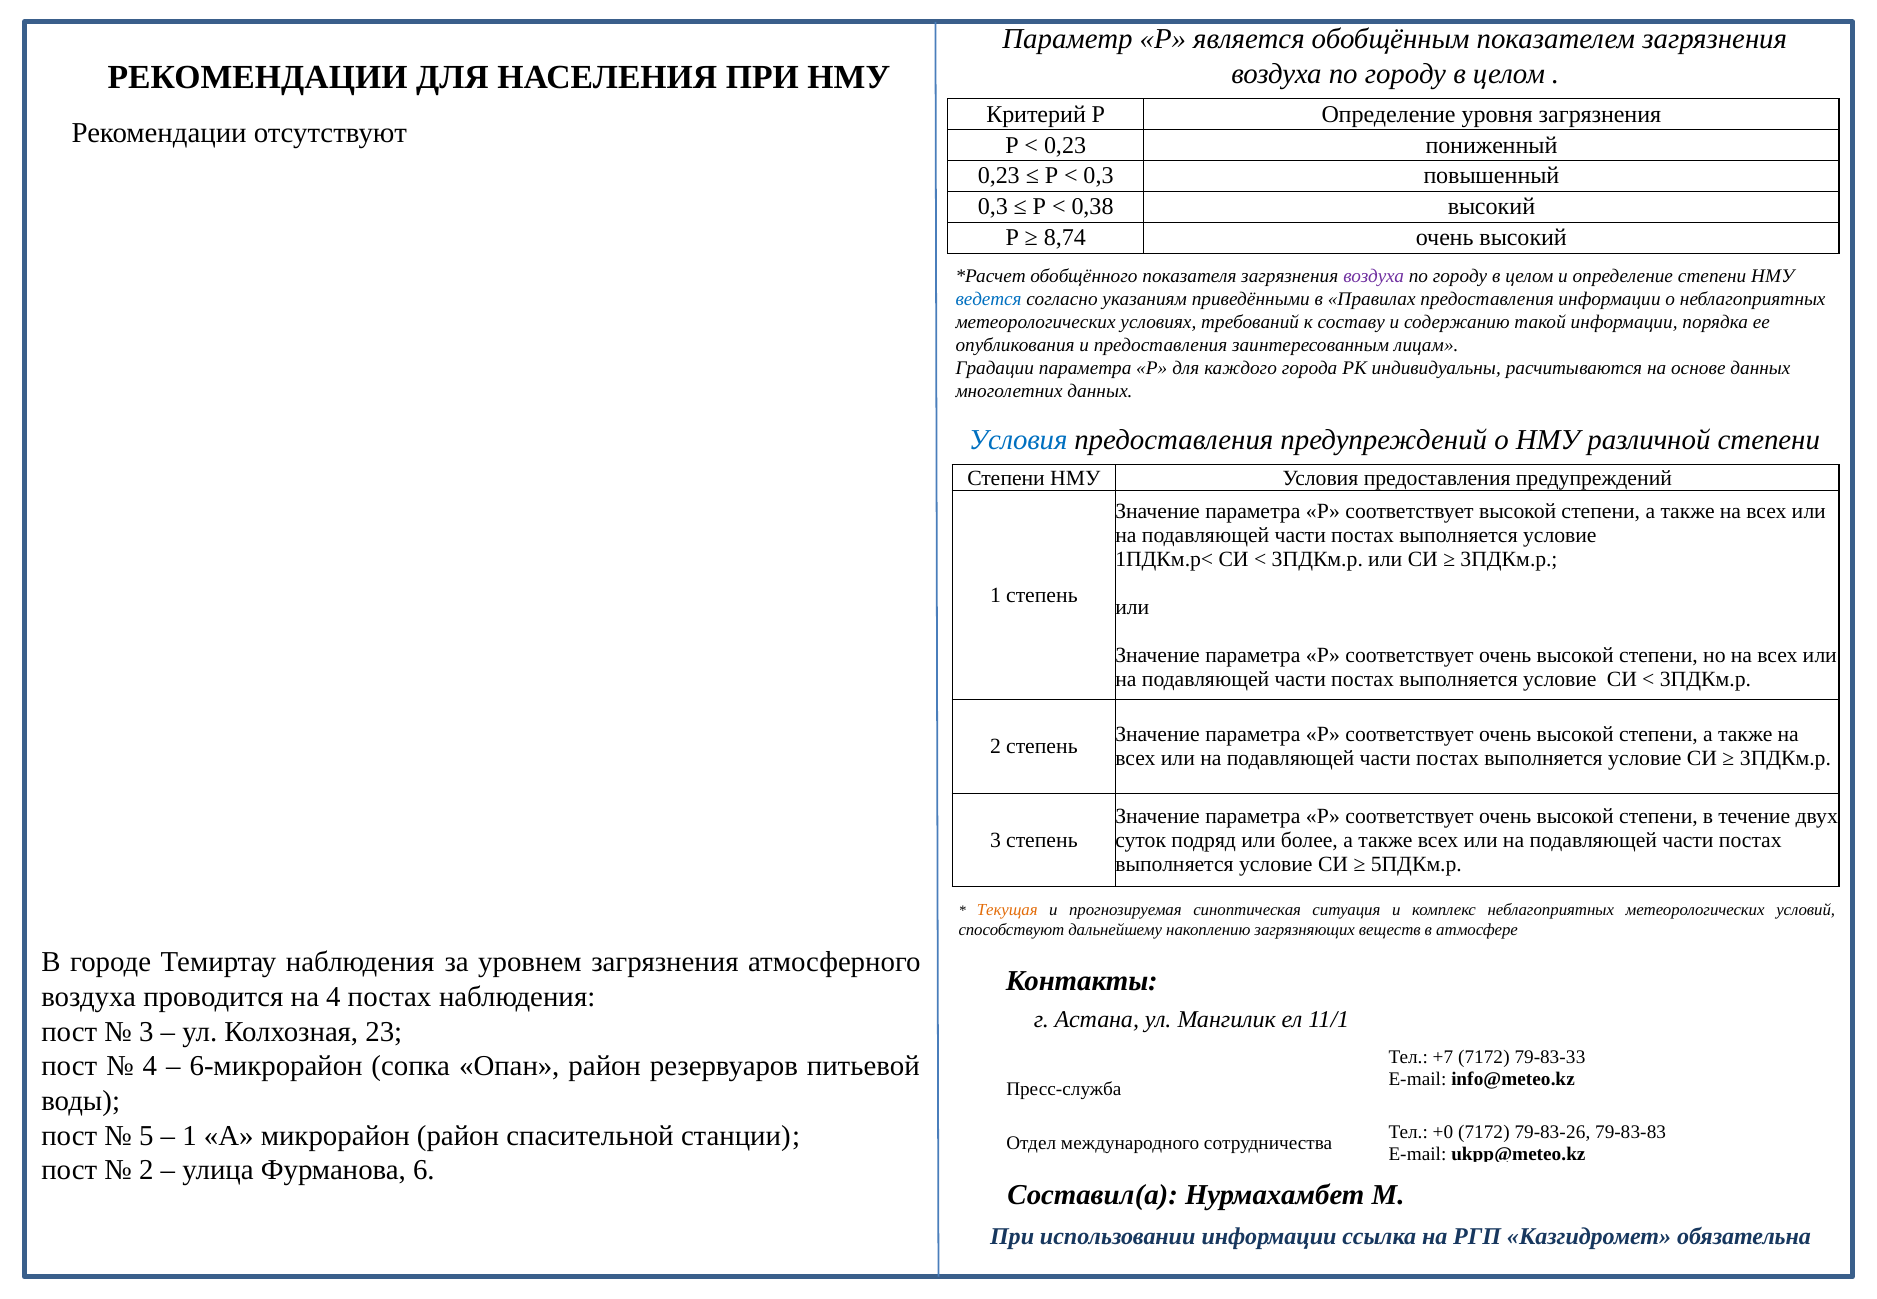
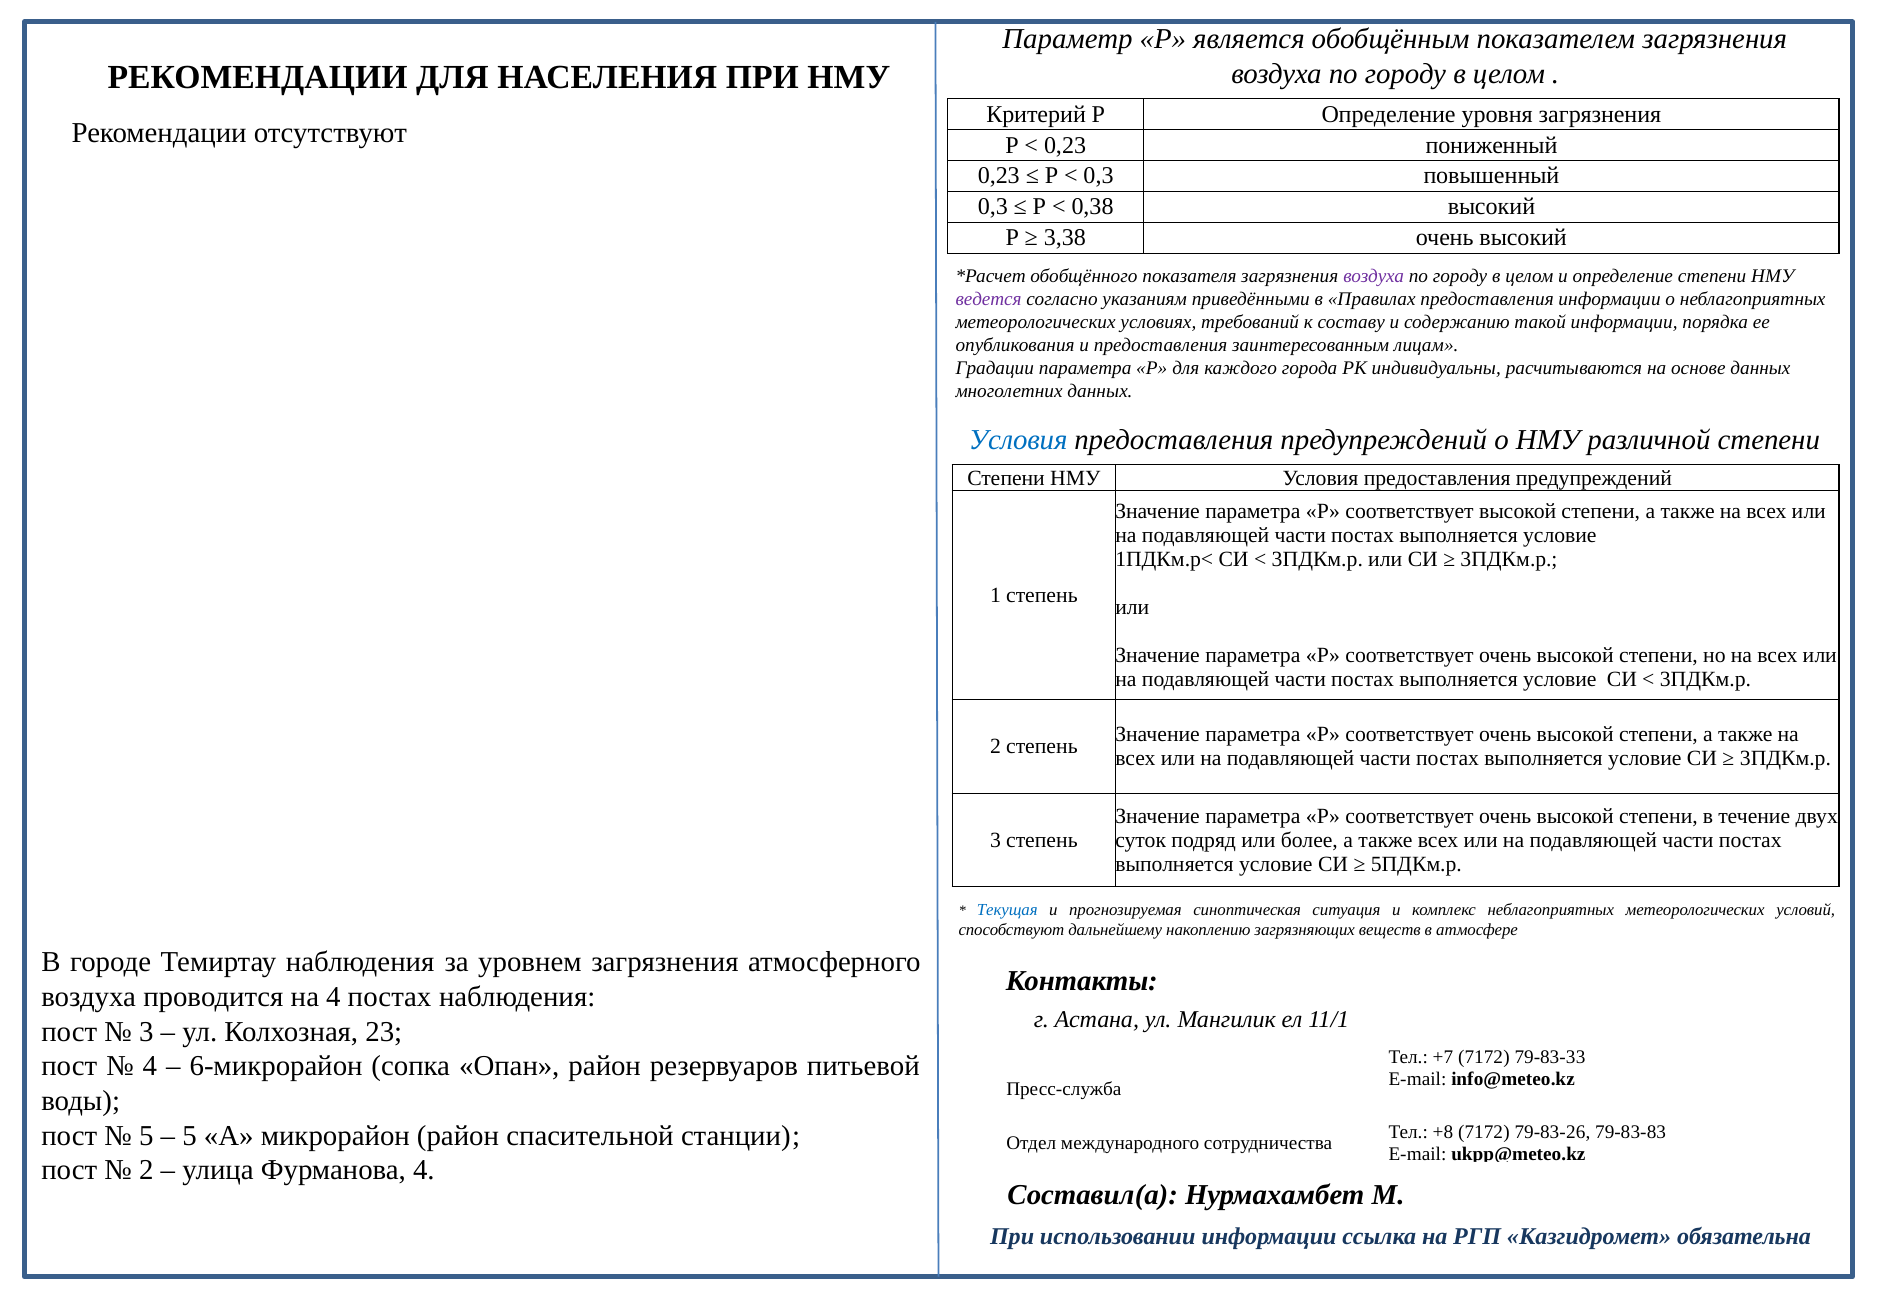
8,74: 8,74 -> 3,38 (1065, 238)
ведется colour: blue -> purple (989, 299)
Текущая colour: orange -> blue (1007, 910)
1: 1 -> 5 (190, 1136)
+0: +0 -> +8 (1443, 1133)
Фурманова 6: 6 -> 4 (424, 1171)
